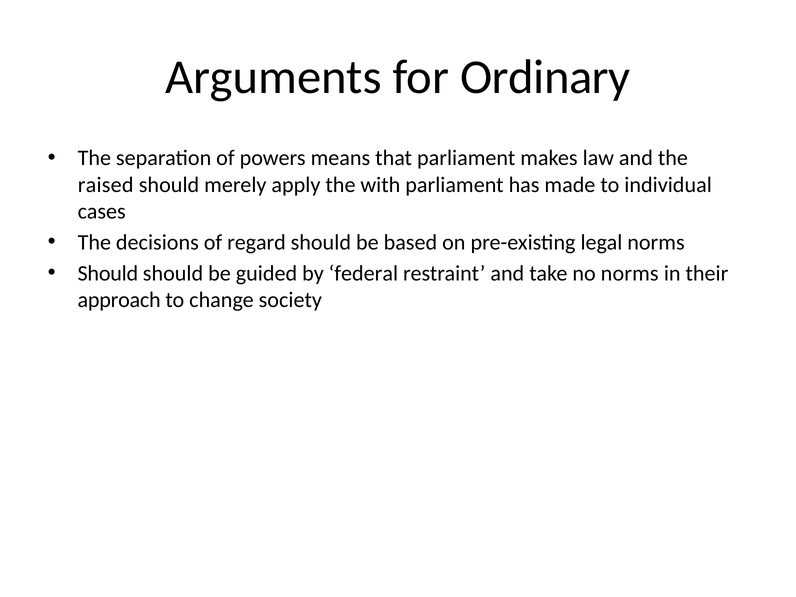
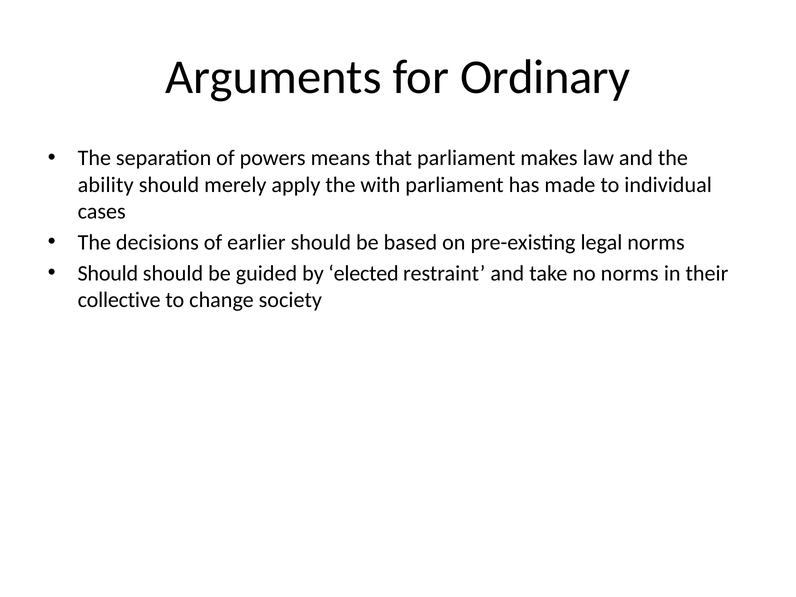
raised: raised -> ability (106, 185)
regard: regard -> earlier (256, 242)
federal: federal -> elected (364, 273)
approach: approach -> collective (119, 300)
